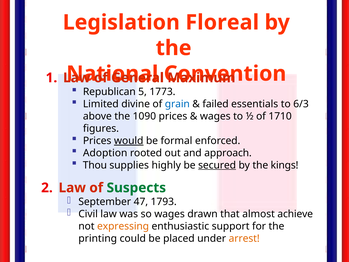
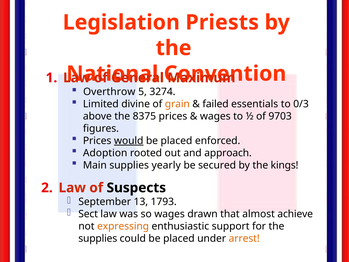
Floreal: Floreal -> Priests (222, 22)
Republican: Republican -> Overthrow (109, 92)
1773: 1773 -> 3274 (162, 92)
grain colour: blue -> orange (177, 104)
6/3: 6/3 -> 0/3 (301, 104)
1090: 1090 -> 8375 (144, 116)
1710: 1710 -> 9703 (280, 116)
formal: formal -> placed (176, 141)
Thou: Thou -> Main (95, 165)
highly: highly -> yearly (166, 165)
secured underline: present -> none (217, 165)
Suspects colour: green -> black (136, 188)
47: 47 -> 13 (141, 202)
Civil: Civil -> Sect (88, 214)
printing: printing -> supplies (98, 238)
